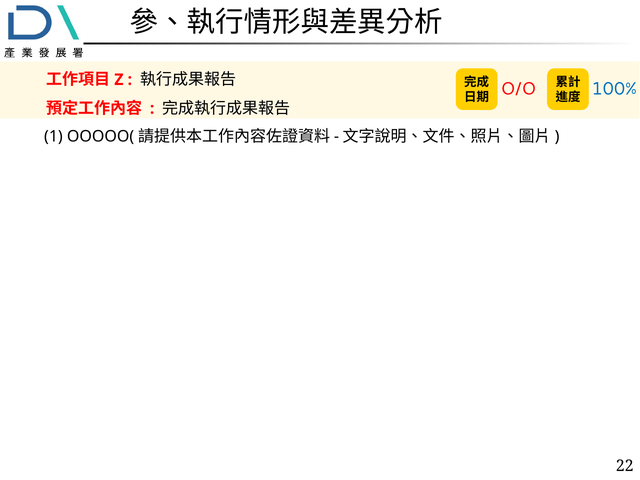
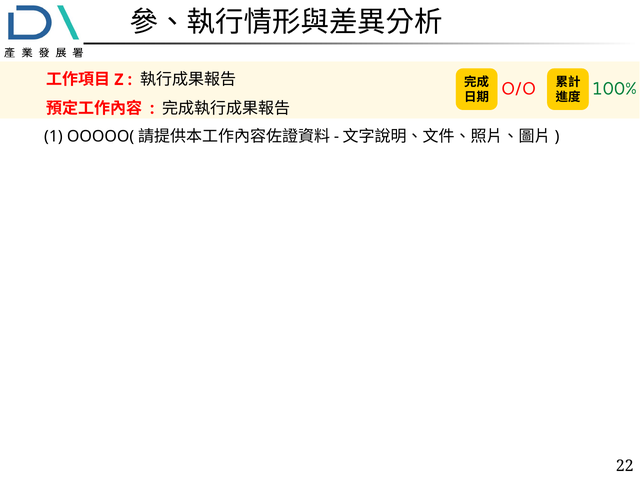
100% colour: blue -> green (614, 89)
